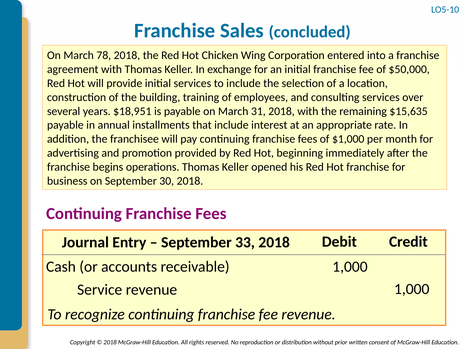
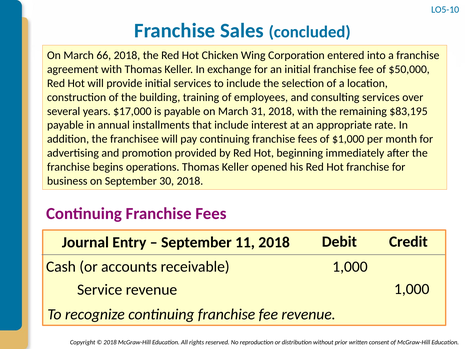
78: 78 -> 66 (104, 55)
$18,951: $18,951 -> $17,000 (132, 111)
$15,635: $15,635 -> $83,195 (409, 111)
33: 33 -> 11 (245, 242)
